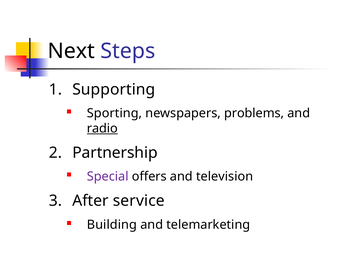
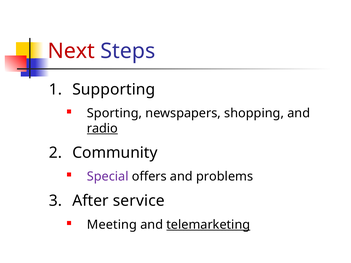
Next colour: black -> red (71, 51)
problems: problems -> shopping (254, 113)
Partnership: Partnership -> Community (115, 153)
television: television -> problems (225, 177)
Building: Building -> Meeting (112, 225)
telemarketing underline: none -> present (208, 225)
